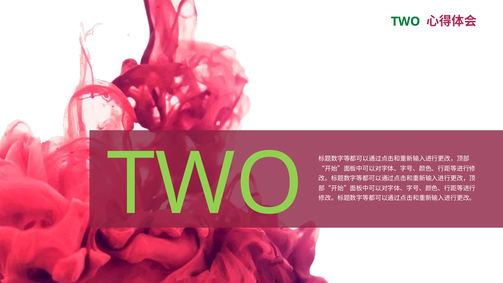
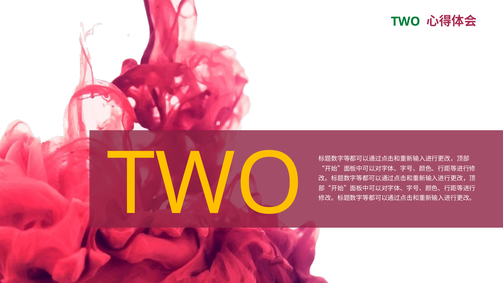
TWO colour: light green -> yellow (205, 184)
